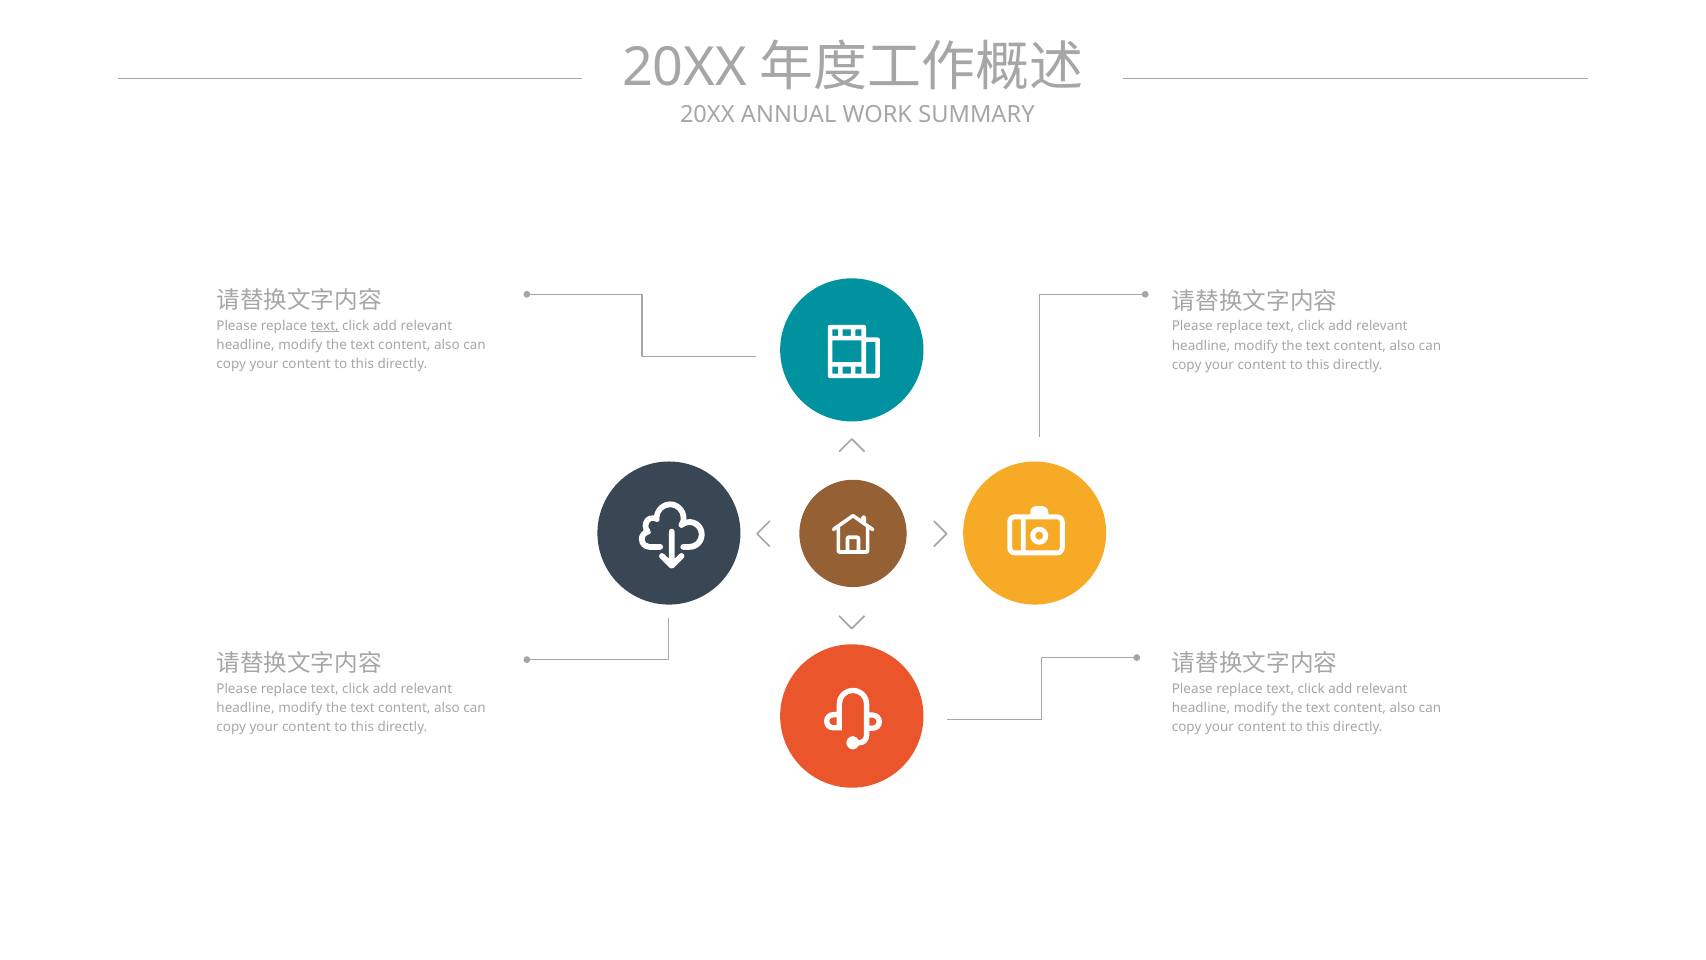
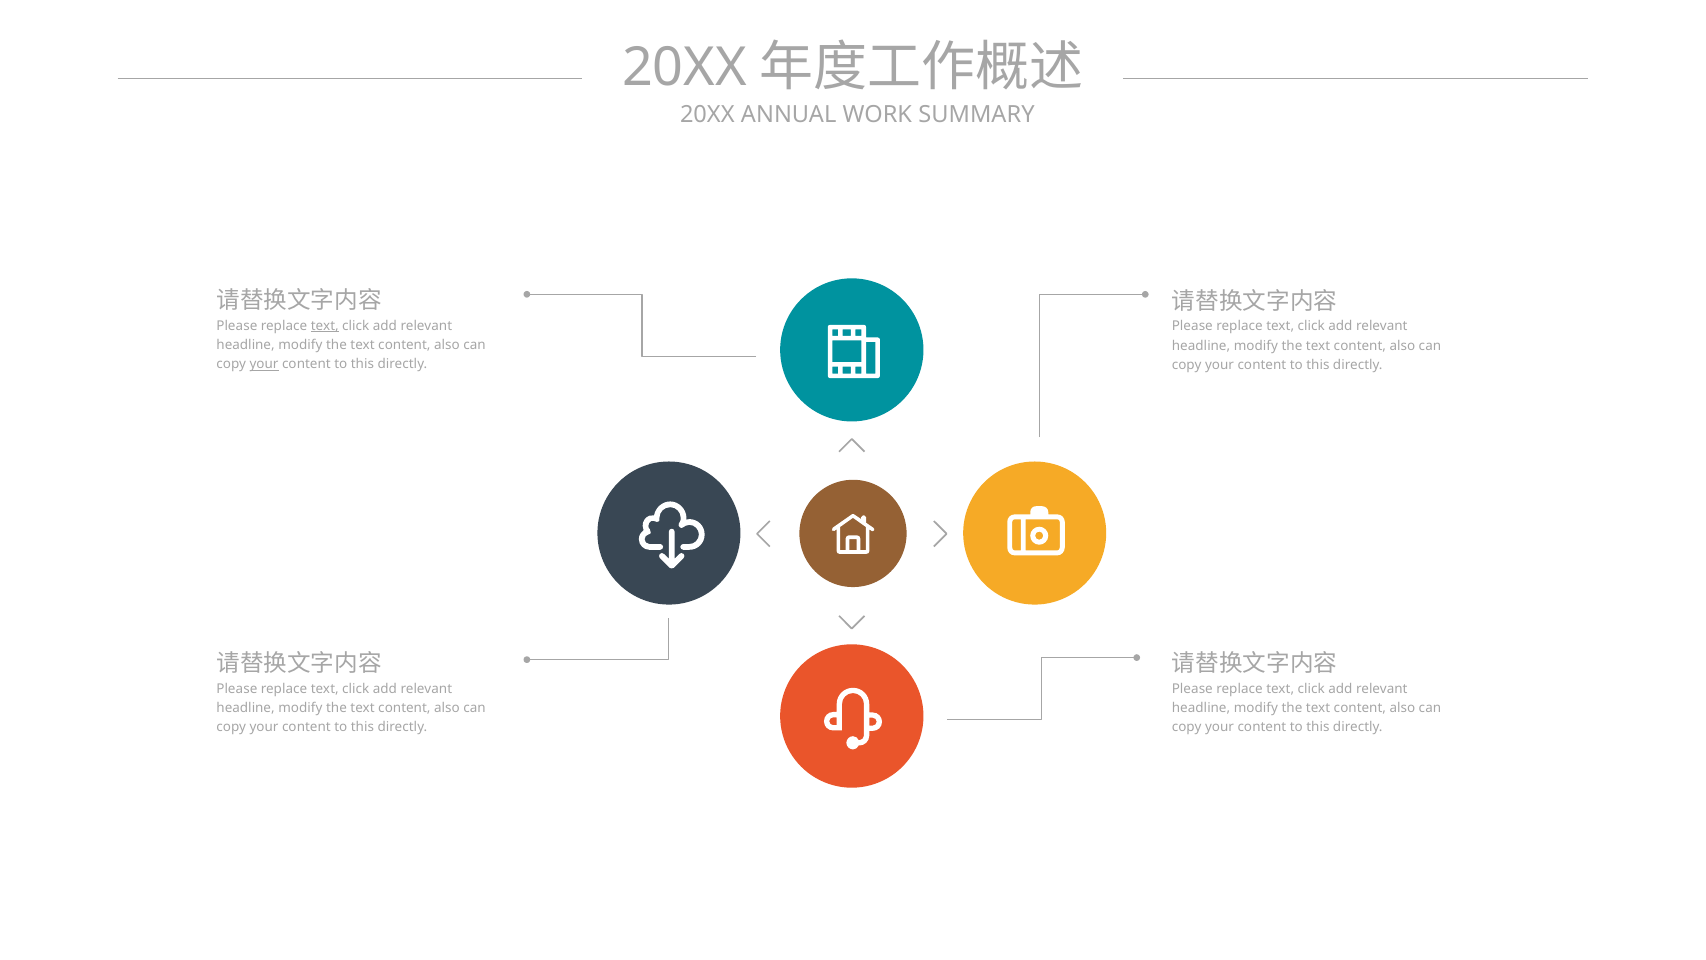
your underline: none -> present (264, 364)
